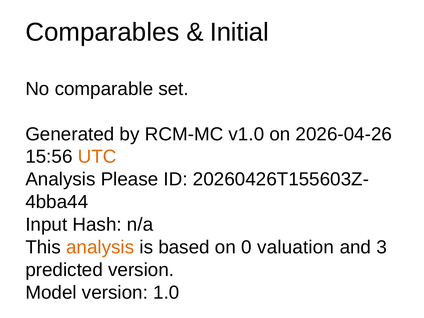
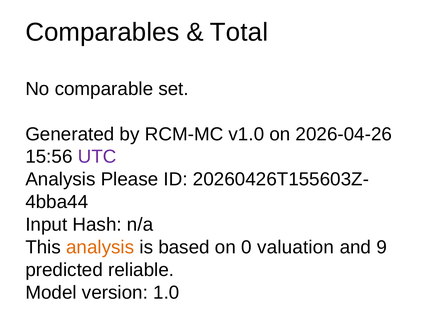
Initial: Initial -> Total (239, 32)
UTC colour: orange -> purple (97, 157)
3: 3 -> 9 (382, 247)
predicted version: version -> reliable (141, 270)
